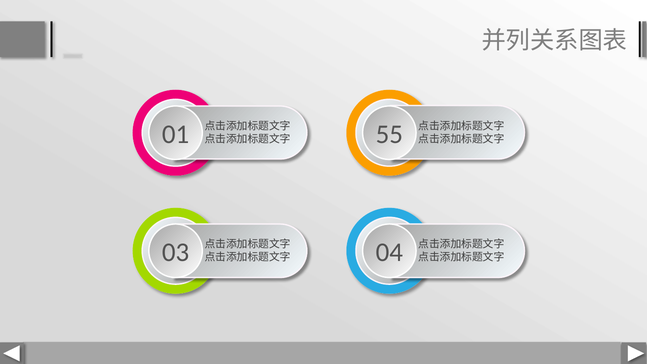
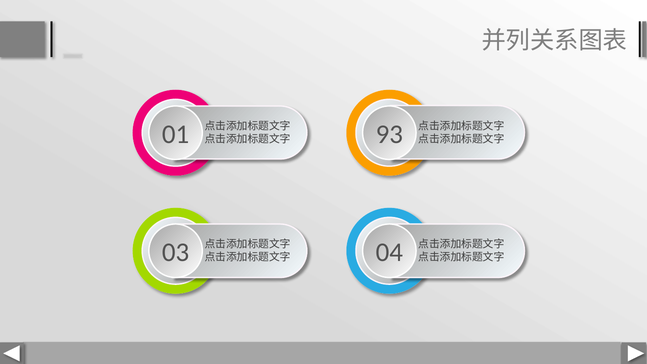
55: 55 -> 93 (389, 134)
